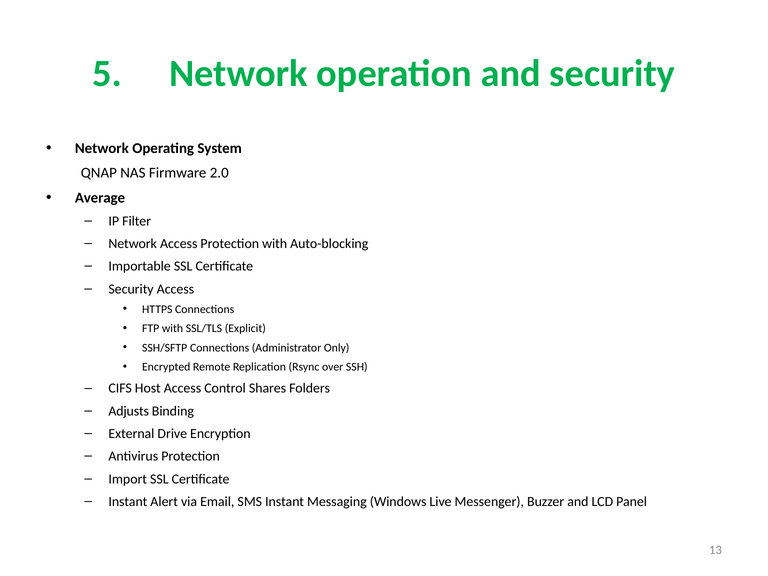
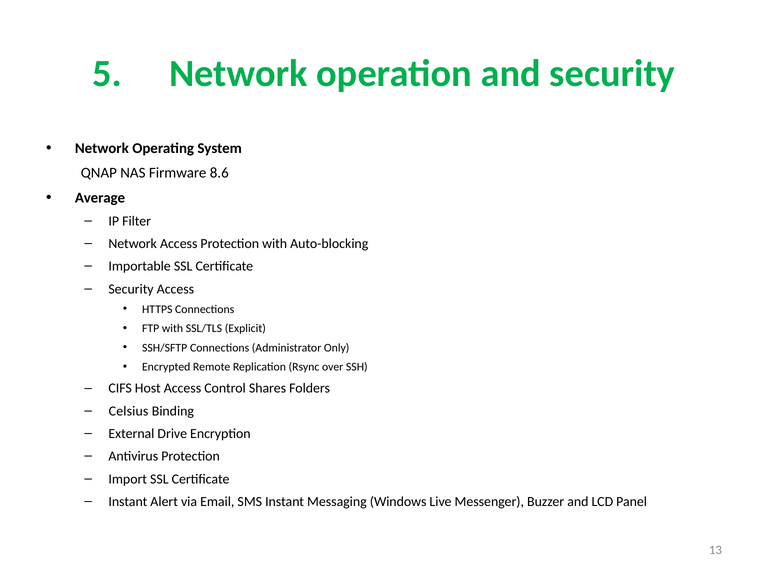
2.0: 2.0 -> 8.6 (219, 173)
Adjusts: Adjusts -> Celsius (129, 411)
